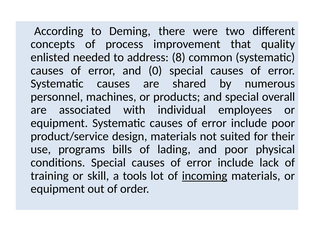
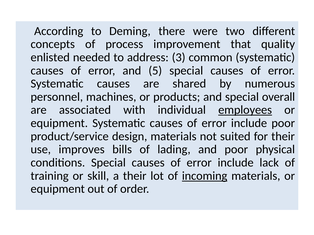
8: 8 -> 3 (179, 57)
0: 0 -> 5 (155, 71)
employees underline: none -> present (245, 110)
programs: programs -> improves (82, 150)
a tools: tools -> their (135, 176)
